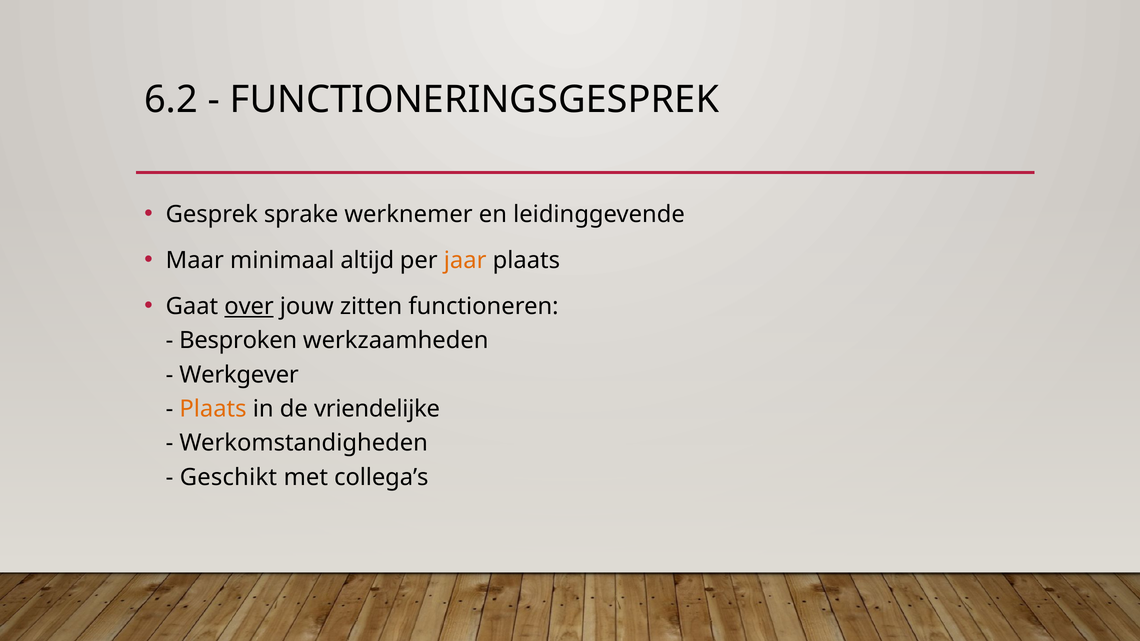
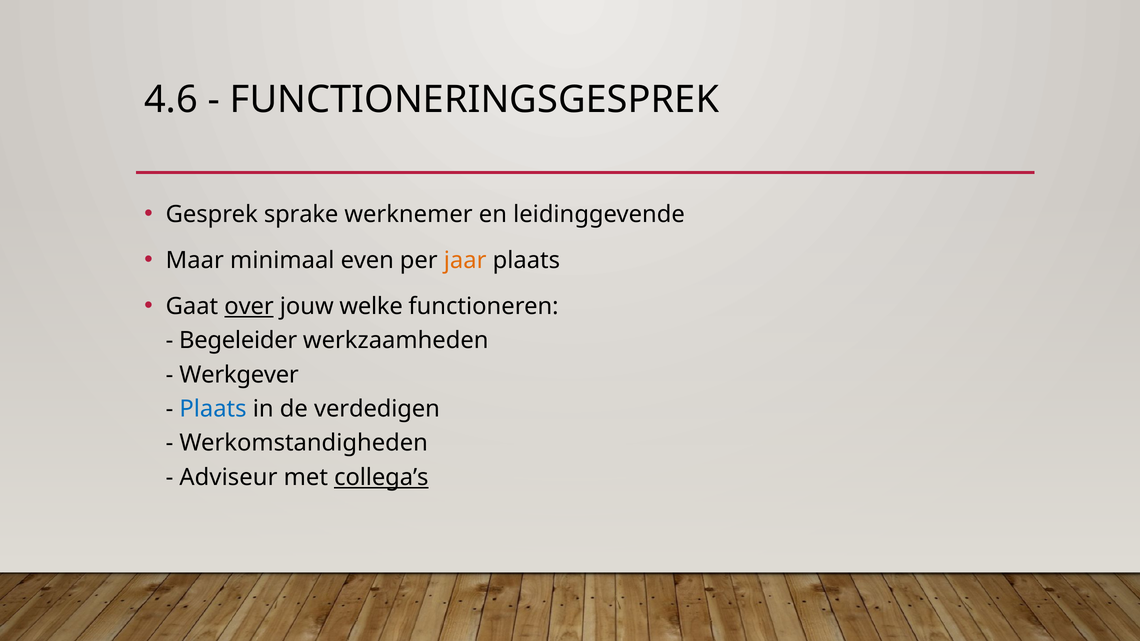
6.2: 6.2 -> 4.6 (171, 100)
altijd: altijd -> even (367, 260)
zitten: zitten -> welke (371, 307)
Besproken: Besproken -> Begeleider (238, 341)
Plaats colour: orange -> blue (213, 409)
vriendelijke: vriendelijke -> verdedigen (377, 409)
Geschikt: Geschikt -> Adviseur (228, 478)
collega’s underline: none -> present (381, 478)
